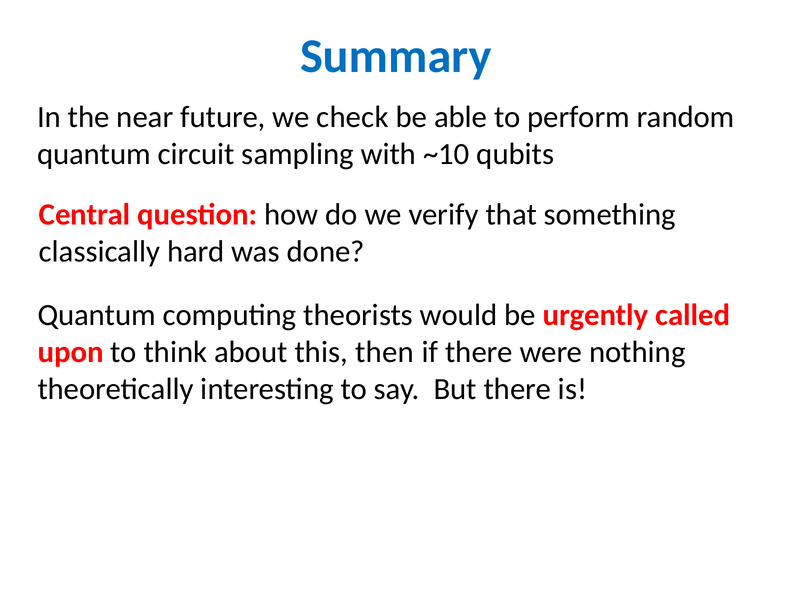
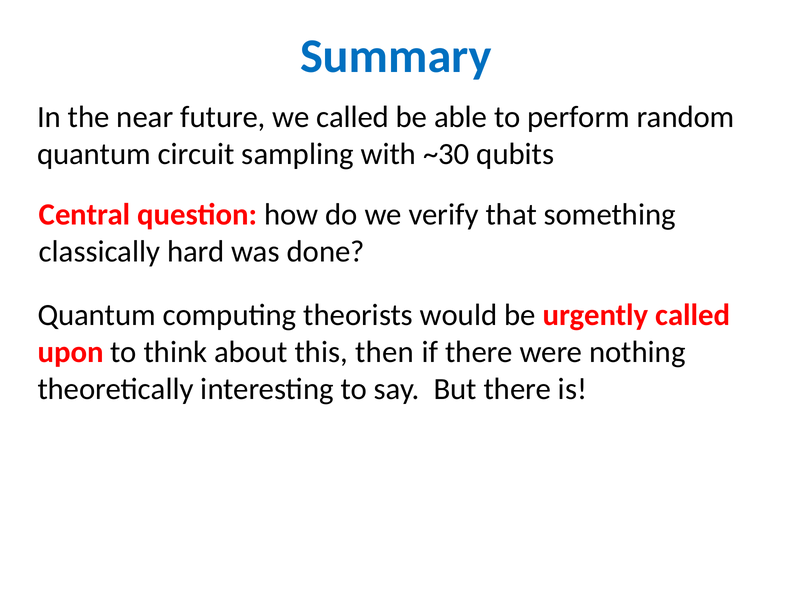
we check: check -> called (353, 117)
~10: ~10 -> ~30 (446, 154)
